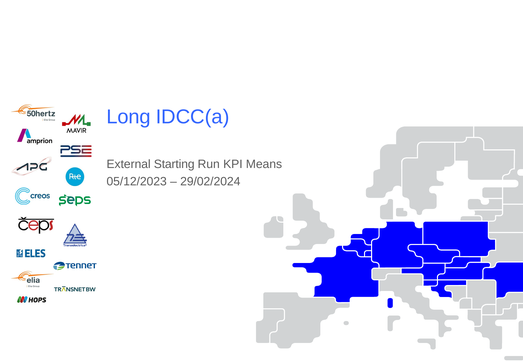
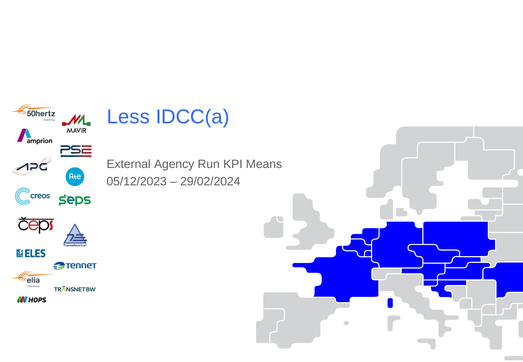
Long: Long -> Less (128, 117)
Starting: Starting -> Agency (174, 164)
